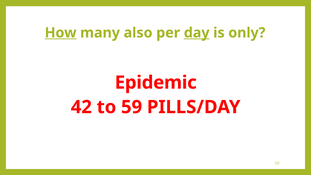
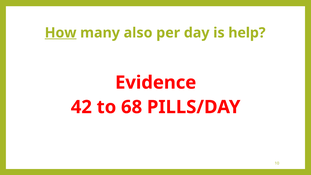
day underline: present -> none (197, 33)
only: only -> help (247, 33)
Epidemic: Epidemic -> Evidence (156, 83)
59: 59 -> 68 (132, 107)
